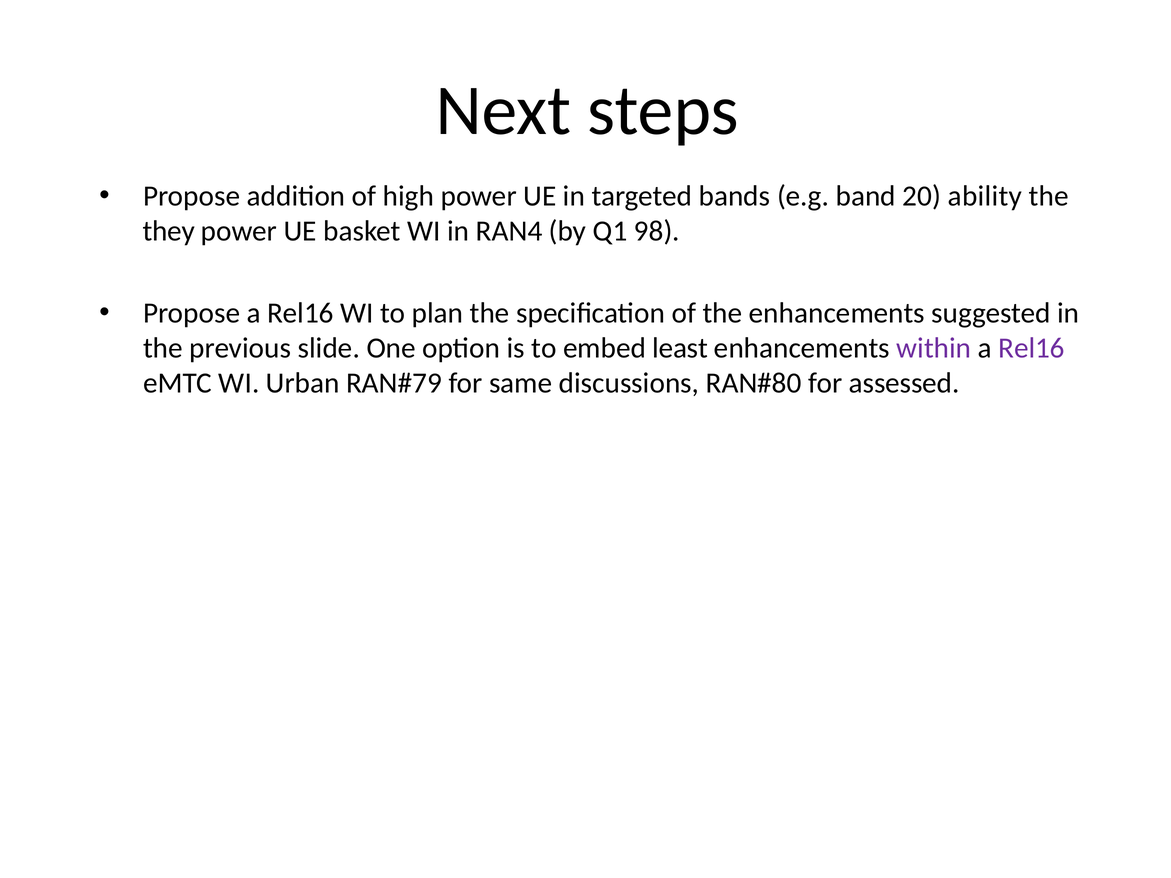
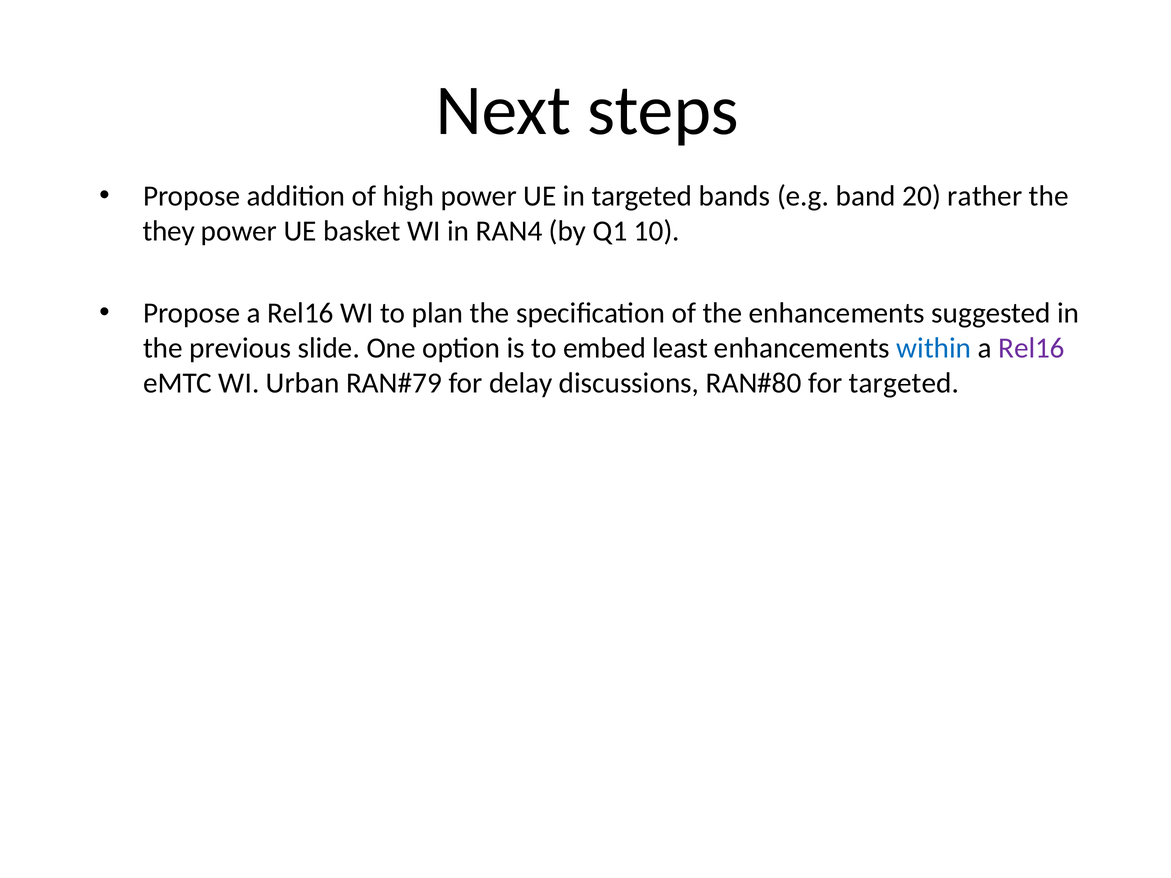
ability: ability -> rather (985, 196)
98: 98 -> 10 (657, 231)
within colour: purple -> blue (934, 348)
same: same -> delay (521, 383)
for assessed: assessed -> targeted (904, 383)
